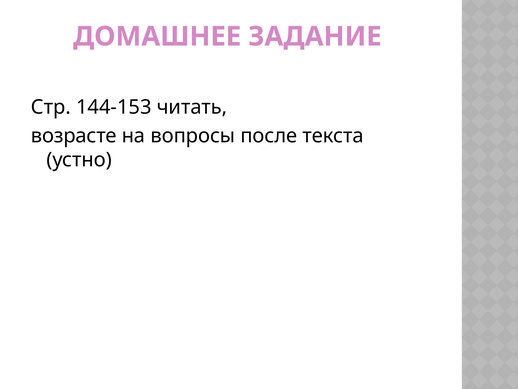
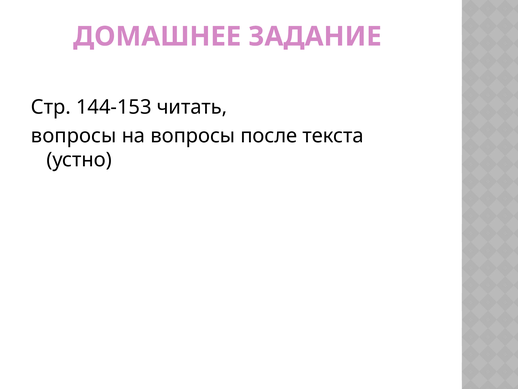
возрасте: возрасте -> вопросы (74, 136)
